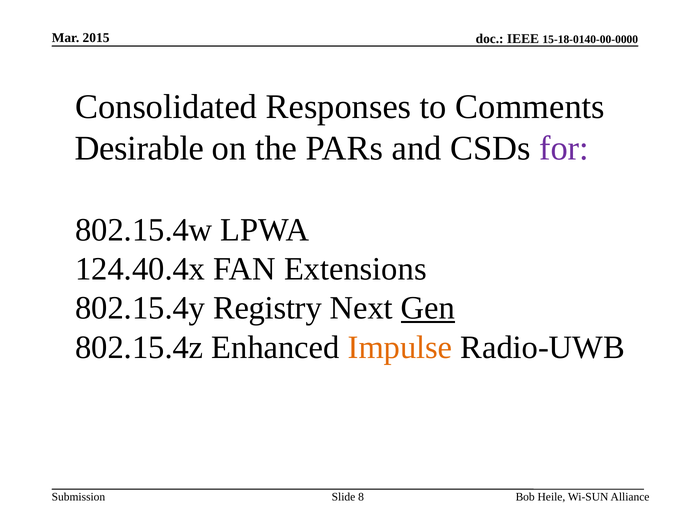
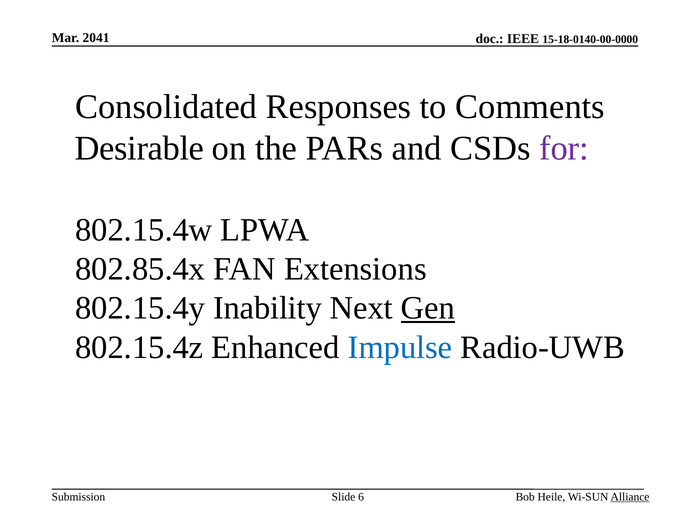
2015: 2015 -> 2041 (96, 38)
124.40.4x: 124.40.4x -> 802.85.4x (140, 269)
Registry: Registry -> Inability (268, 308)
Impulse colour: orange -> blue (400, 347)
8: 8 -> 6 (361, 496)
Alliance underline: none -> present (630, 496)
